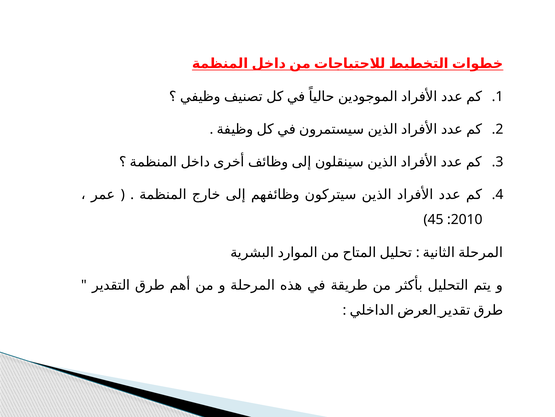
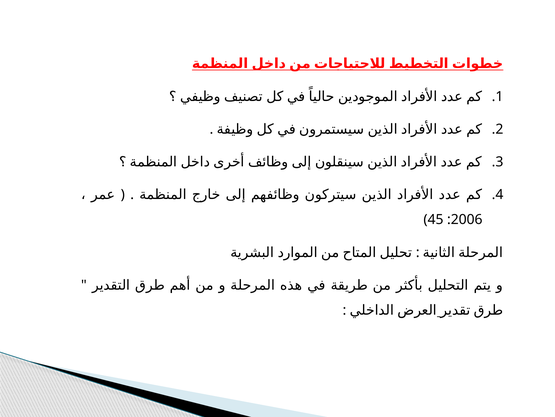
2010: 2010 -> 2006 (467, 219)
